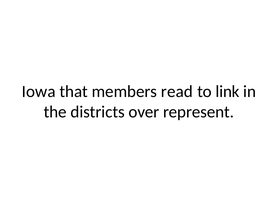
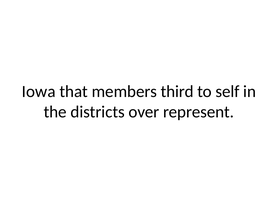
read: read -> third (177, 91)
link: link -> self (227, 91)
